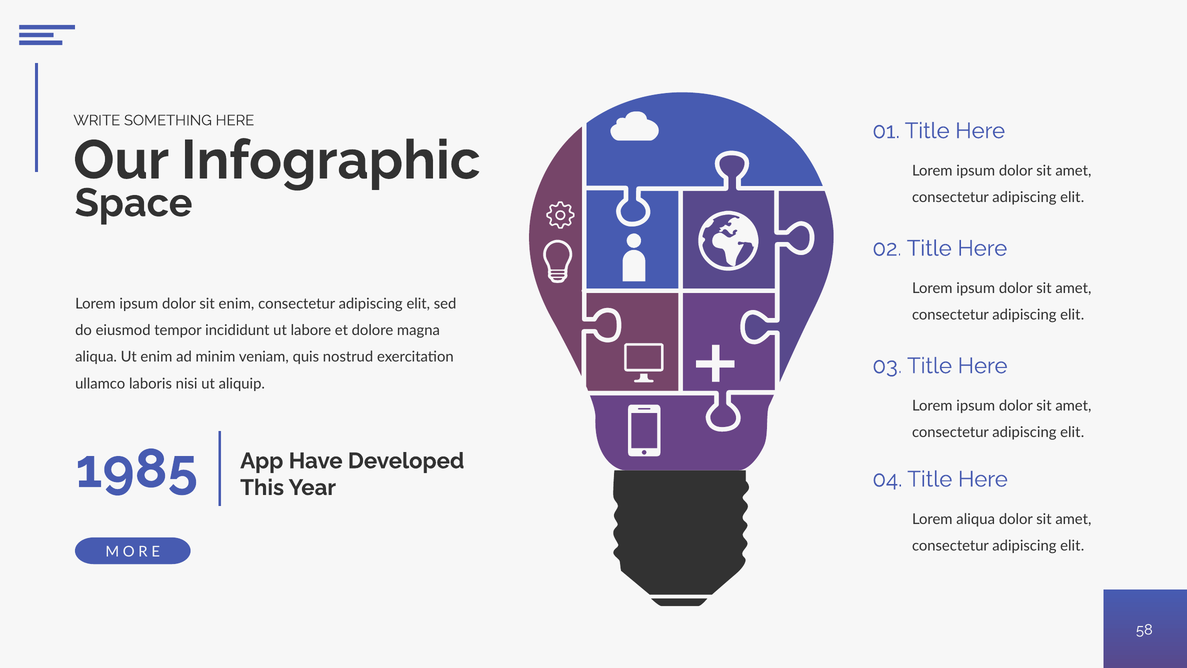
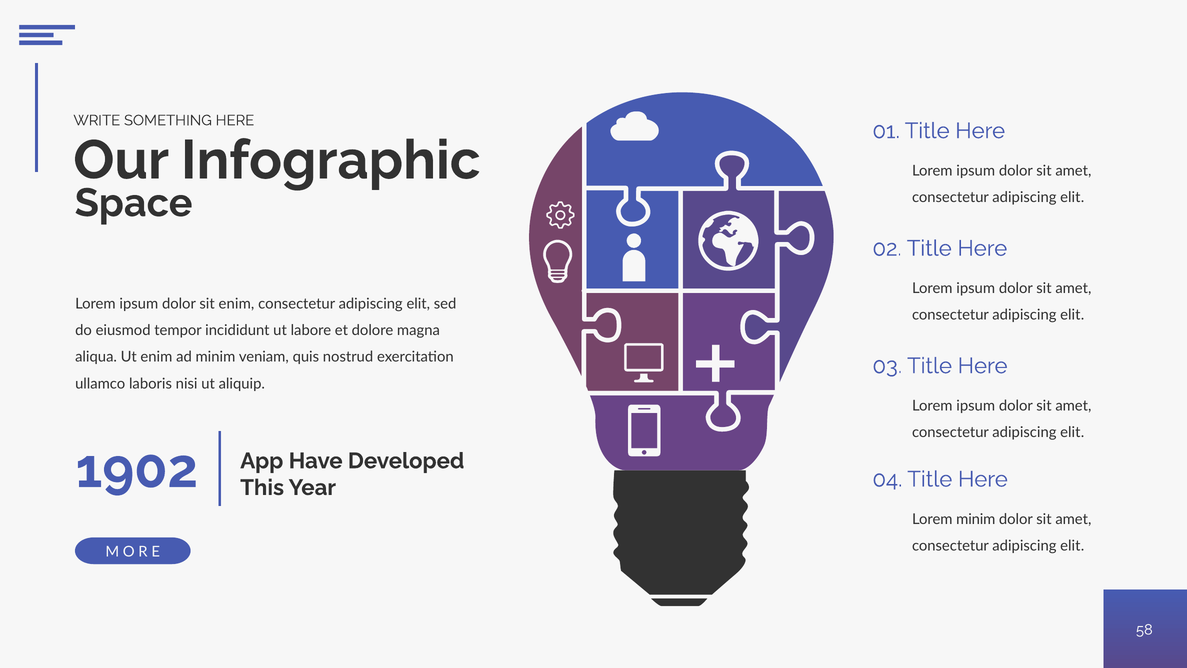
1985: 1985 -> 1902 (137, 469)
Lorem aliqua: aliqua -> minim (976, 519)
